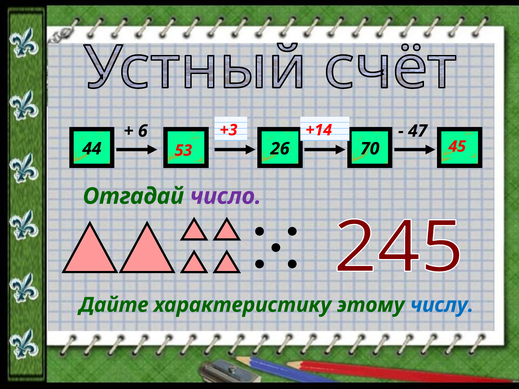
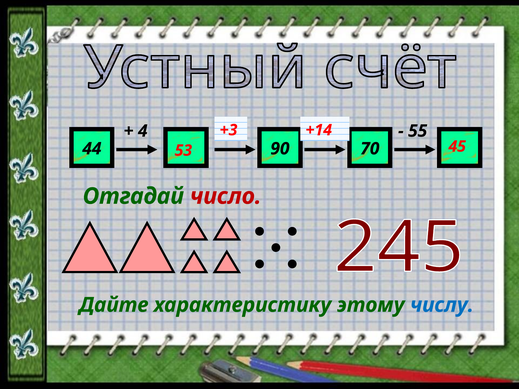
6: 6 -> 4 (143, 131)
47: 47 -> 55 (418, 131)
26: 26 -> 90 (280, 149)
число colour: purple -> red (226, 196)
